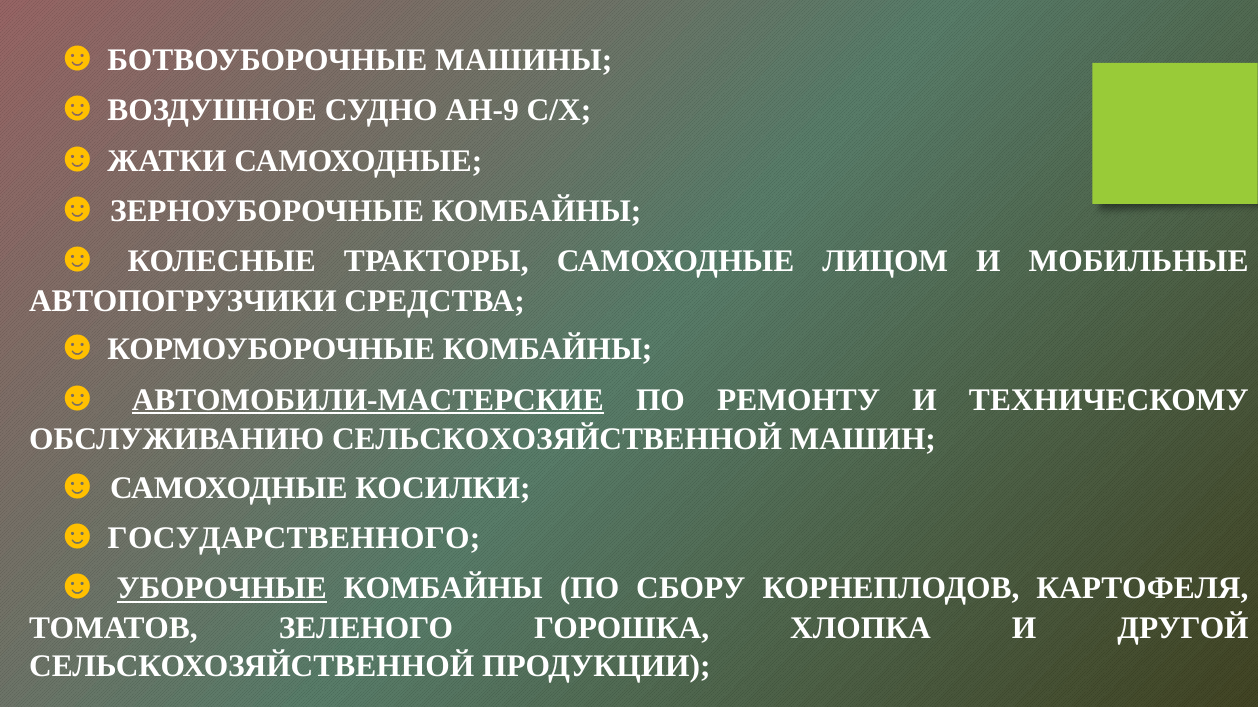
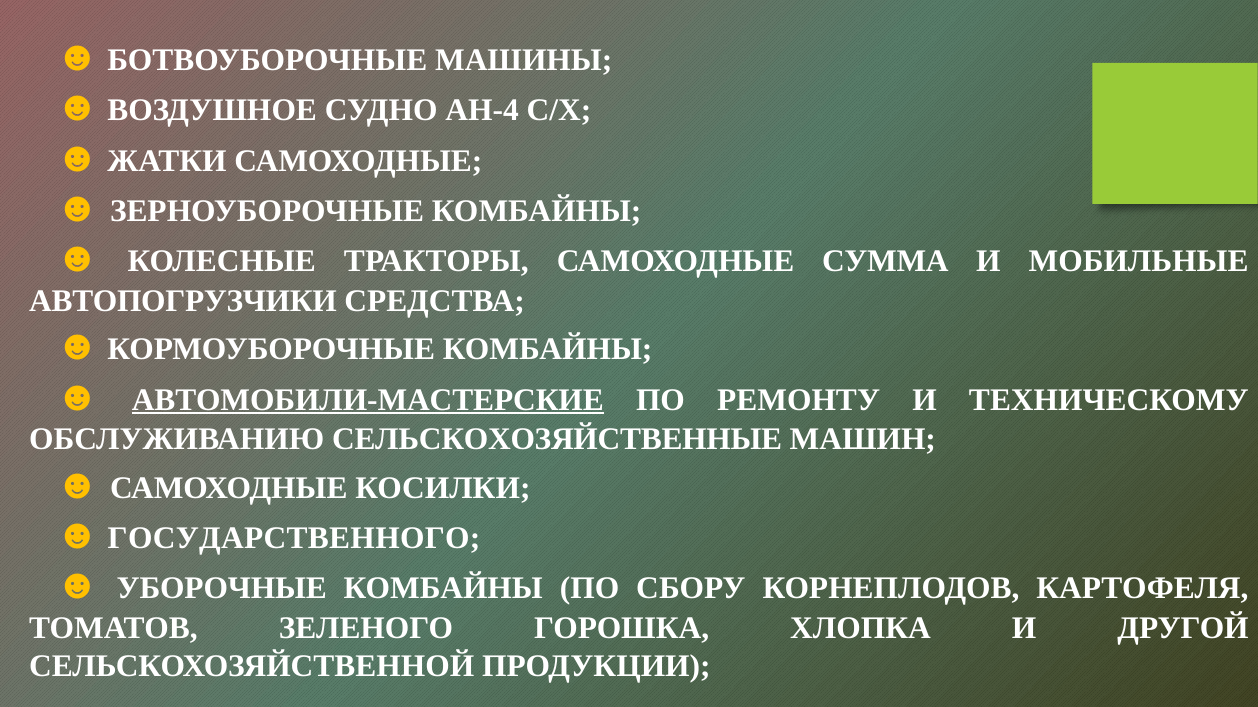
АН-9: АН-9 -> АН-4 (482, 111)
ЛИЦОМ: ЛИЦОМ -> СУММА (885, 262)
ОБСЛУЖИВАНИЮ СЕЛЬСКОХОЗЯЙСТВЕННОЙ: СЕЛЬСКОХОЗЯЙСТВЕННОЙ -> СЕЛЬСКОХОЗЯЙСТВЕННЫЕ (557, 440)
УБОРОЧНЫЕ underline: present -> none (222, 589)
